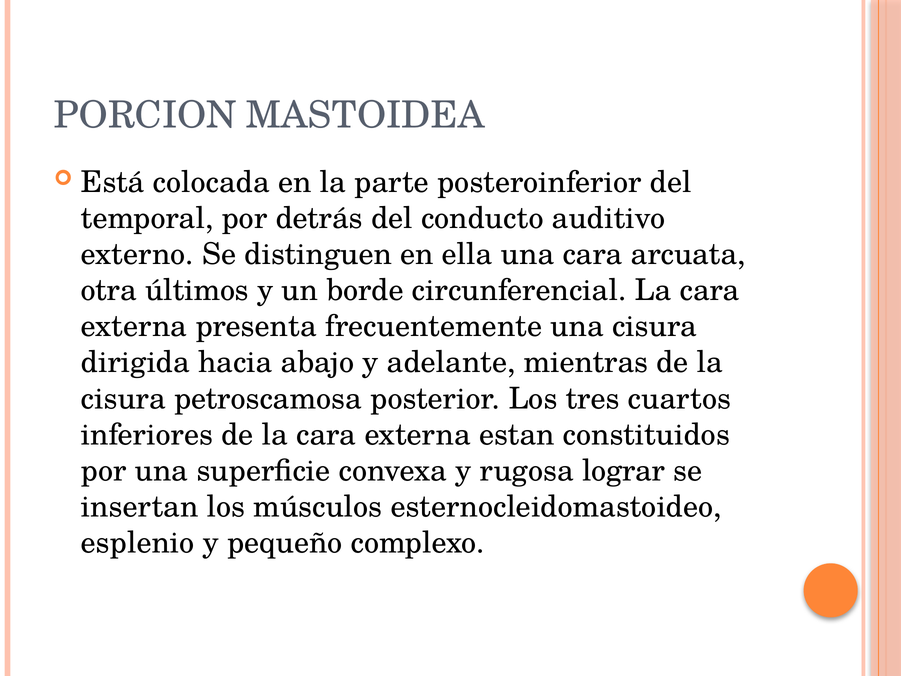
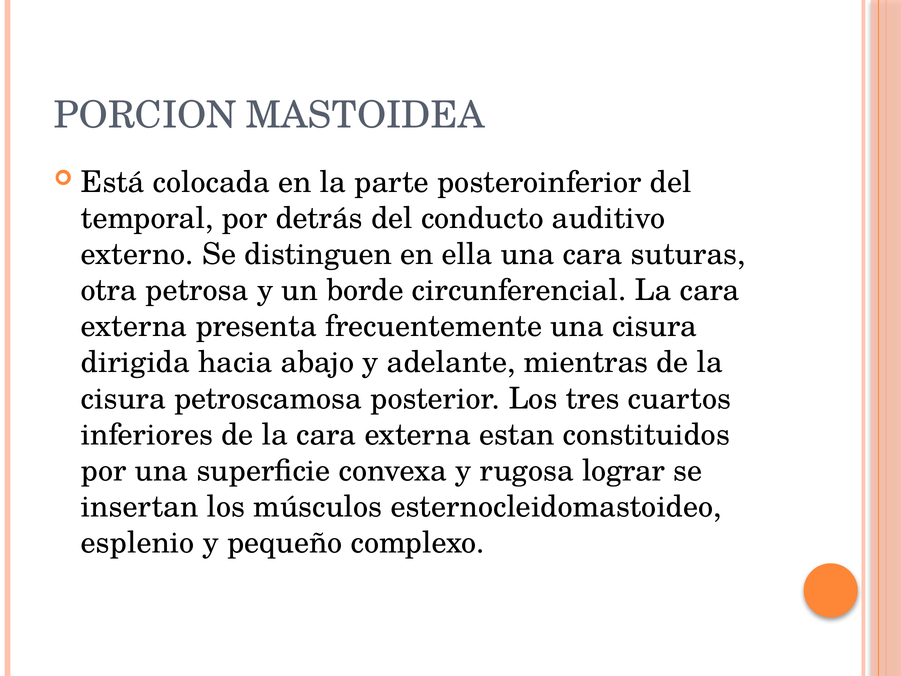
arcuata: arcuata -> suturas (688, 254)
últimos: últimos -> petrosa (197, 290)
